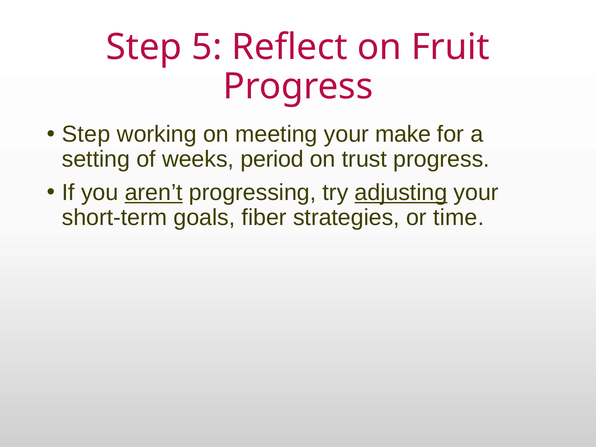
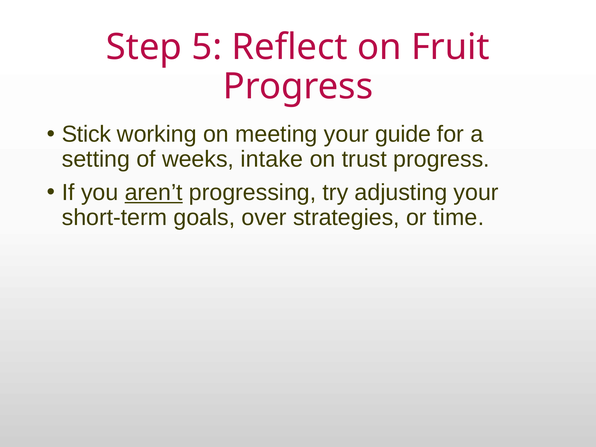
Step: Step -> Stick (86, 134)
make: make -> guide (403, 134)
period: period -> intake (272, 159)
adjusting underline: present -> none (401, 193)
fiber: fiber -> over (264, 218)
